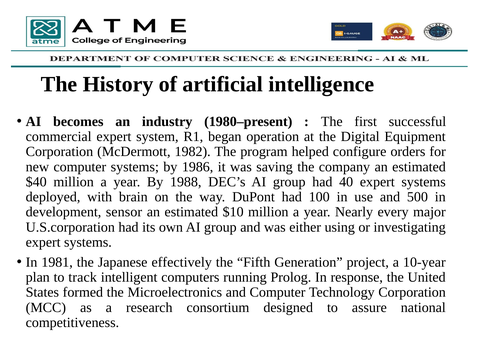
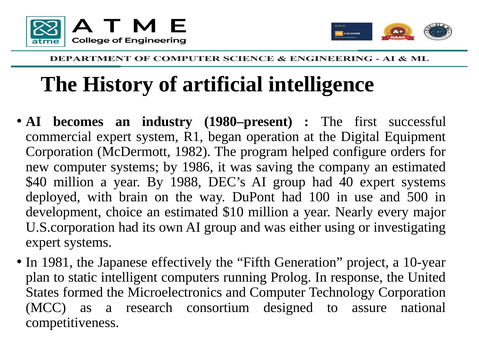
sensor: sensor -> choice (124, 212)
track: track -> static (83, 277)
